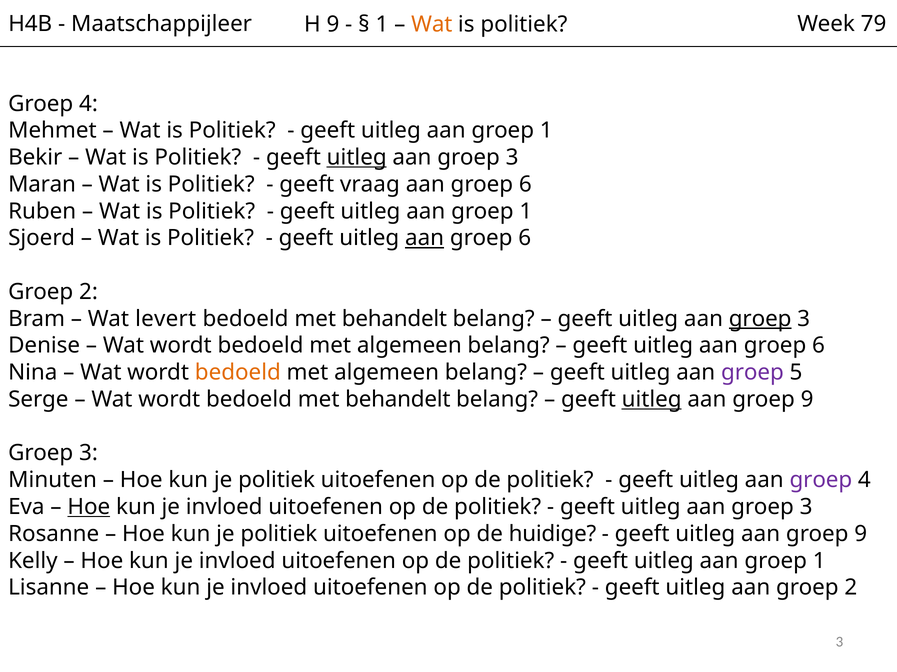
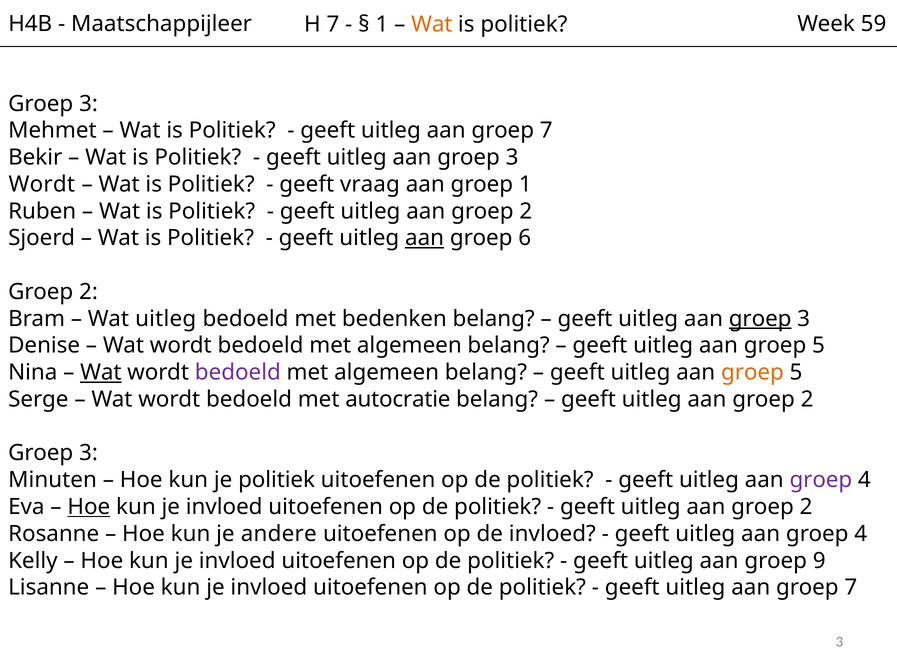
H 9: 9 -> 7 (333, 24)
79: 79 -> 59 (874, 24)
4: 4 -> 3 (88, 104)
1: 1 -> 7 (546, 131)
uitleg underline: present -> none (357, 158)
Maran: Maran -> Wordt (42, 185)
6: 6 -> 1 (525, 185)
1: 1 -> 2 (526, 211)
Wat levert: levert -> uitleg (166, 319)
behandelt: behandelt -> bedenken (394, 319)
6: 6 -> 5 (819, 346)
Wat underline: none -> present (101, 373)
bedoeld colour: orange -> purple (238, 373)
groep colour: purple -> orange (752, 373)
wordt bedoeld met behandelt: behandelt -> autocratie (398, 400)
uitleg underline: present -> none (652, 400)
9: 9 -> 2 (807, 400)
3: 3 -> 2 (806, 507)
politiek: politiek -> andere (279, 534)
de huidige: huidige -> invloed (552, 534)
9: 9 -> 4 (861, 534)
1: 1 -> 9 (819, 561)
2: 2 -> 7 (851, 588)
